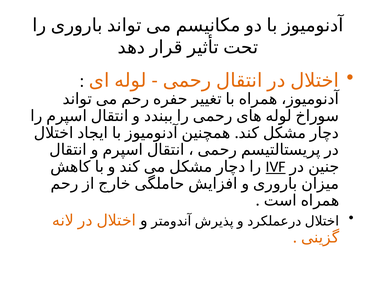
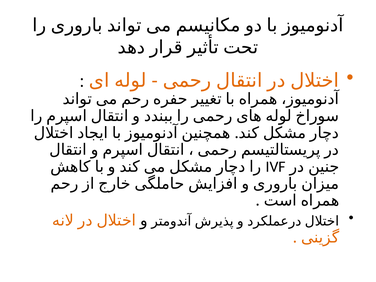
IVF underline: present -> none (276, 167)
